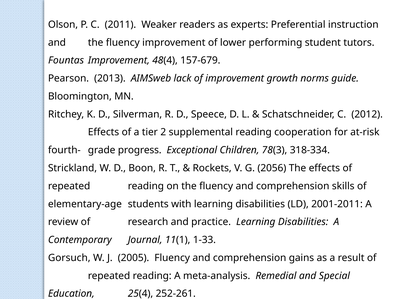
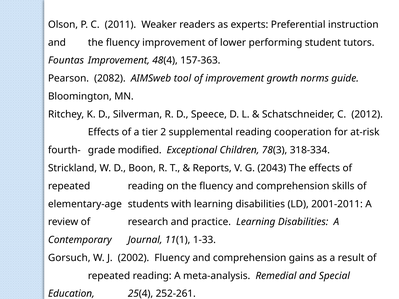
157-679: 157-679 -> 157-363 (200, 61)
2013: 2013 -> 2082 (110, 78)
lack: lack -> tool (182, 78)
progress: progress -> modified (140, 150)
Rockets: Rockets -> Reports (212, 168)
2056: 2056 -> 2043 (272, 168)
2005: 2005 -> 2002 (134, 258)
